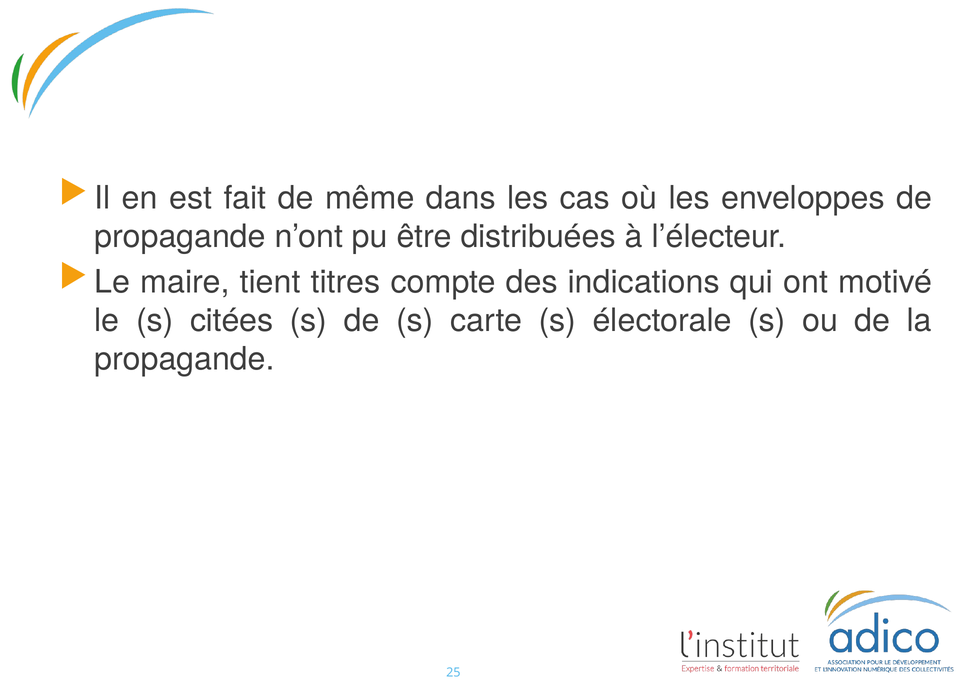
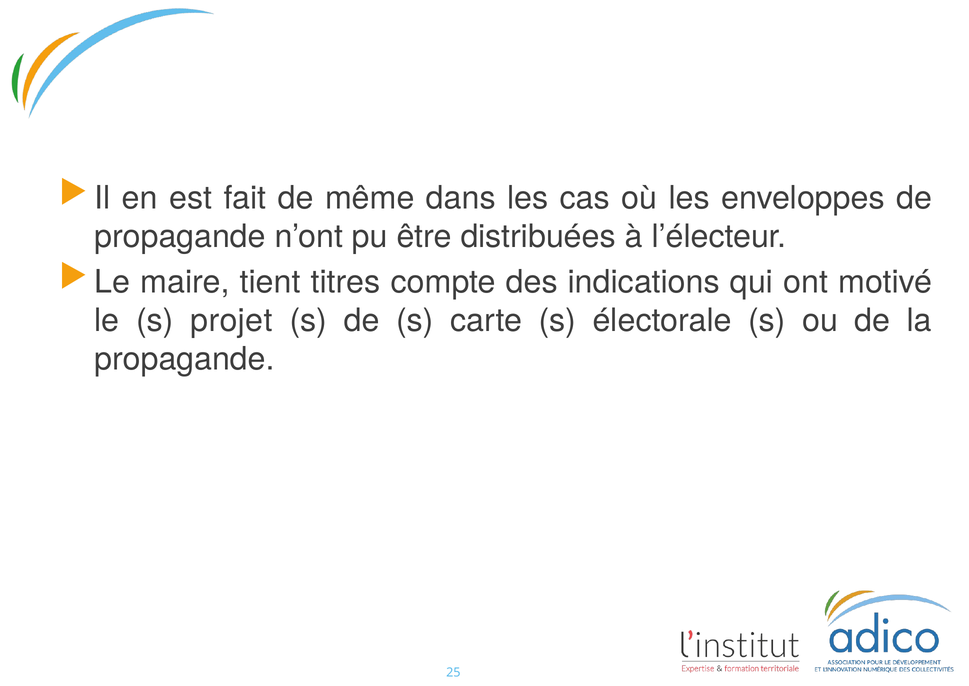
citées: citées -> projet (231, 320)
